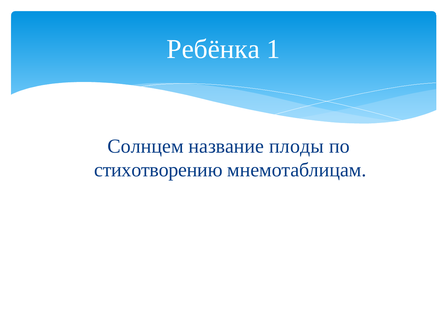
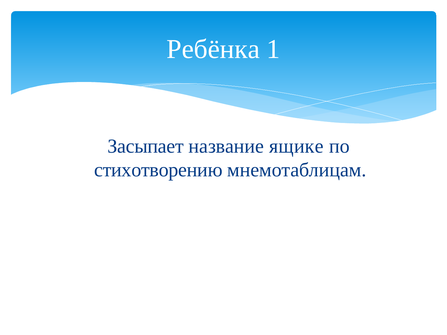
Солнцем: Солнцем -> Засыпает (146, 146)
плоды: плоды -> ящике (296, 146)
